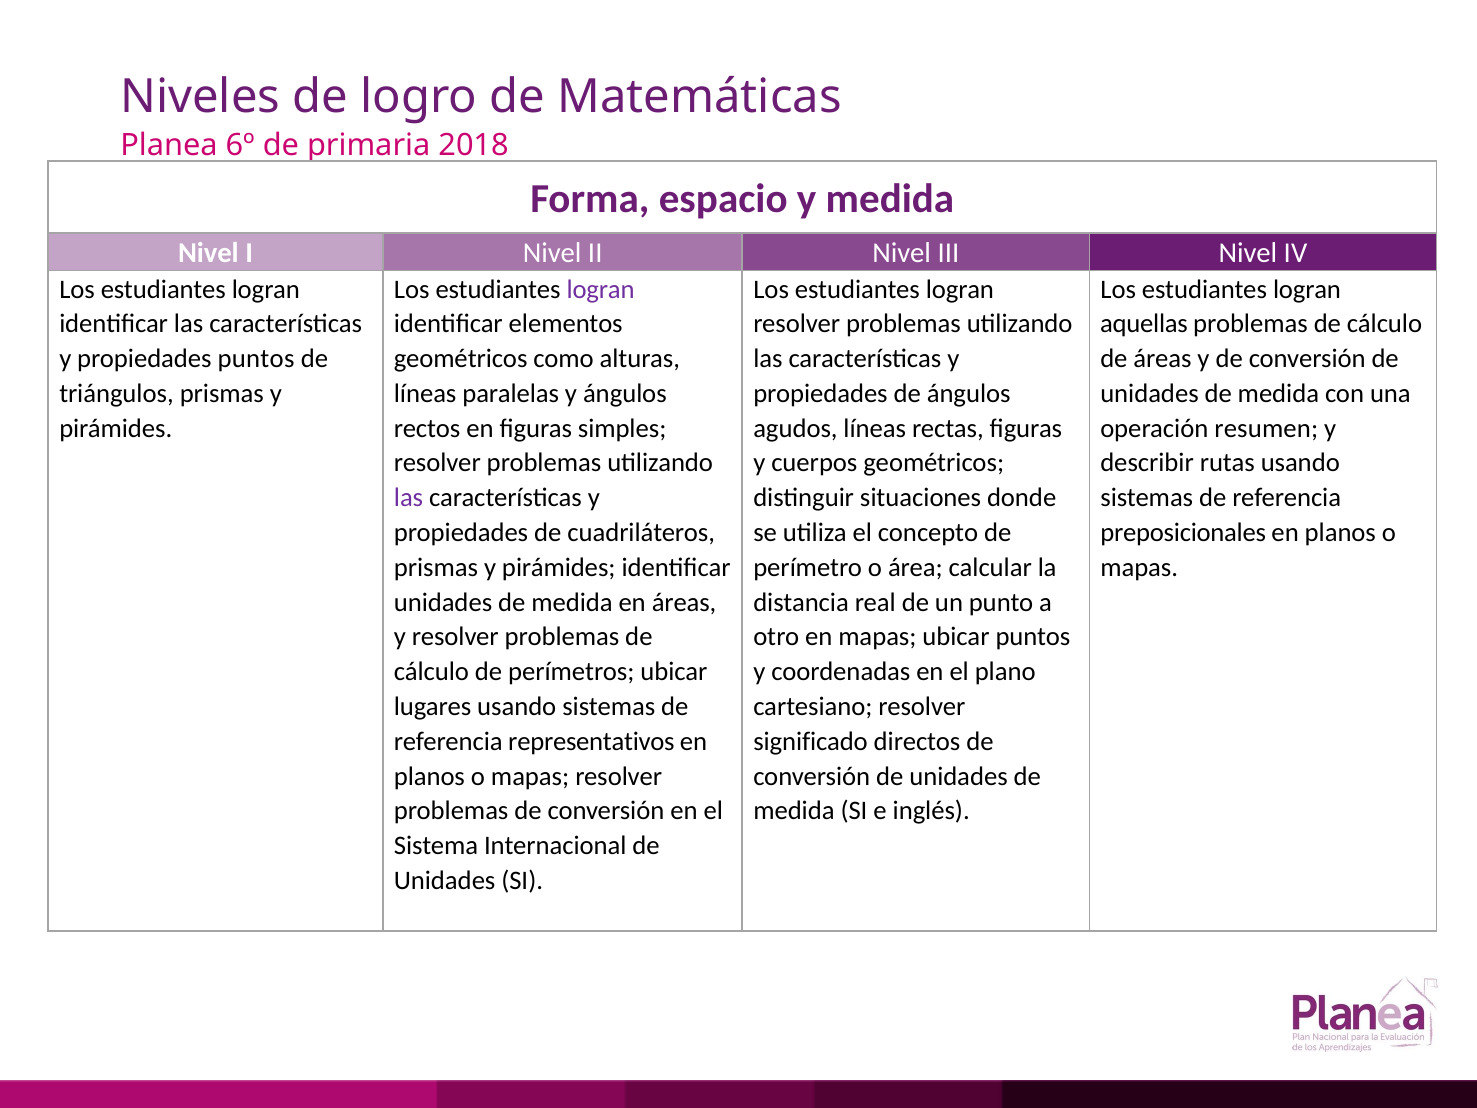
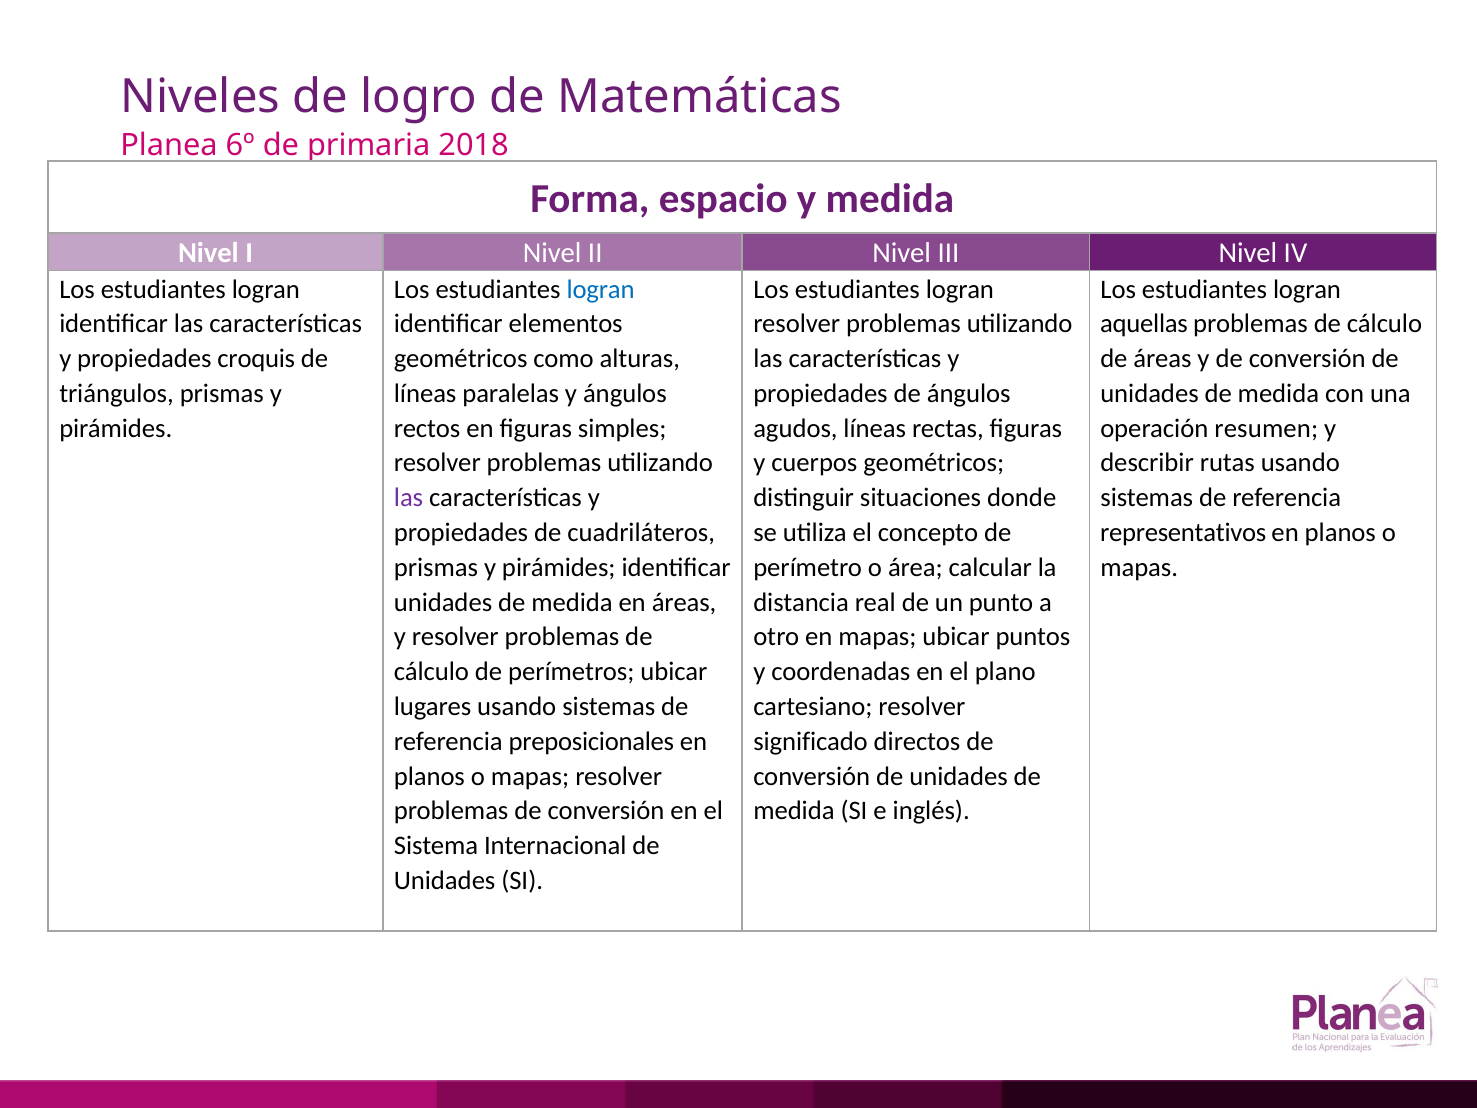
logran colour: purple -> blue (601, 289)
propiedades puntos: puntos -> croquis (256, 359)
preposicionales: preposicionales -> representativos (1183, 533)
representativos: representativos -> preposicionales (591, 741)
